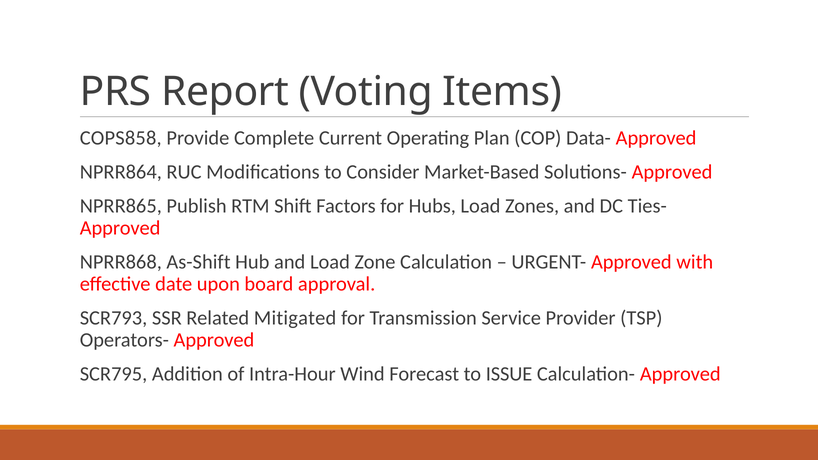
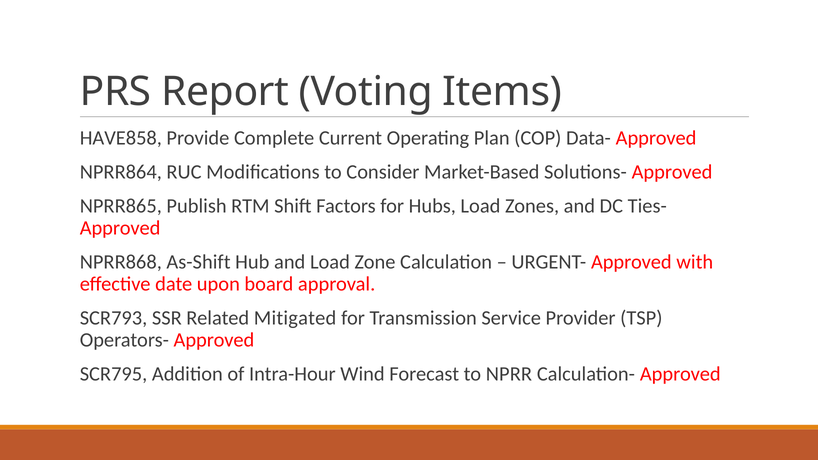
COPS858: COPS858 -> HAVE858 (121, 138)
ISSUE: ISSUE -> NPRR (509, 374)
